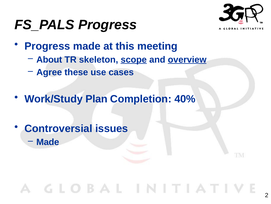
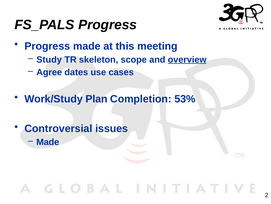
About: About -> Study (49, 59)
scope underline: present -> none (134, 59)
these: these -> dates (76, 72)
40%: 40% -> 53% (185, 99)
